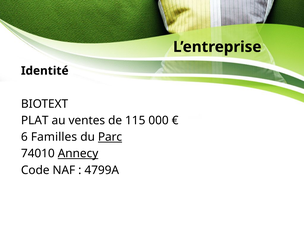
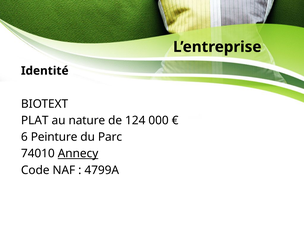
ventes: ventes -> nature (87, 120)
115: 115 -> 124 (135, 120)
Familles: Familles -> Peinture (54, 137)
Parc underline: present -> none (110, 137)
